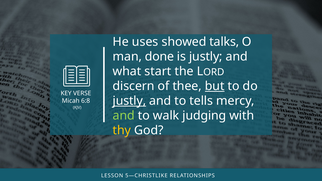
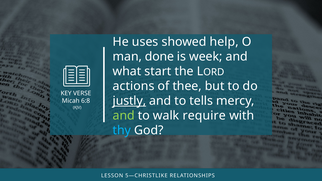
talks: talks -> help (224, 42)
is justly: justly -> week (206, 57)
discern: discern -> actions (134, 86)
but underline: present -> none (215, 86)
judging: judging -> require (204, 116)
thy colour: yellow -> light blue (122, 130)
